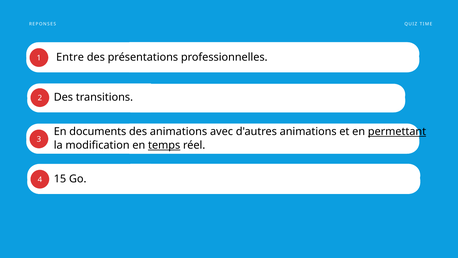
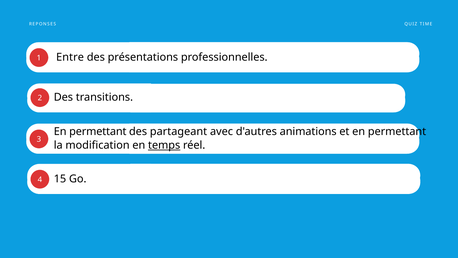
documents: documents -> permettant (98, 131)
des animations: animations -> partageant (179, 131)
permettant underline: present -> none (397, 131)
